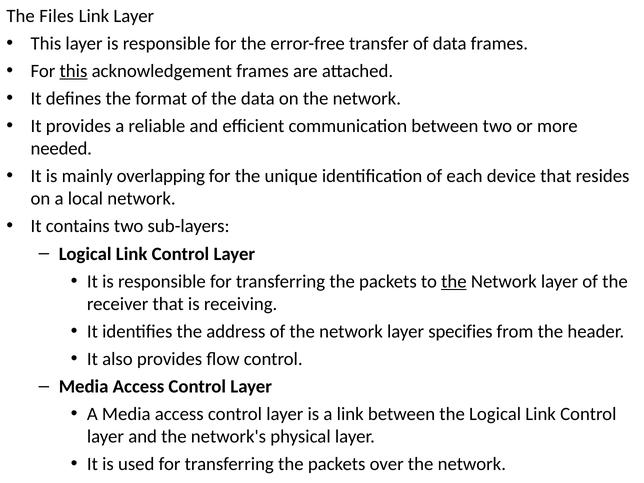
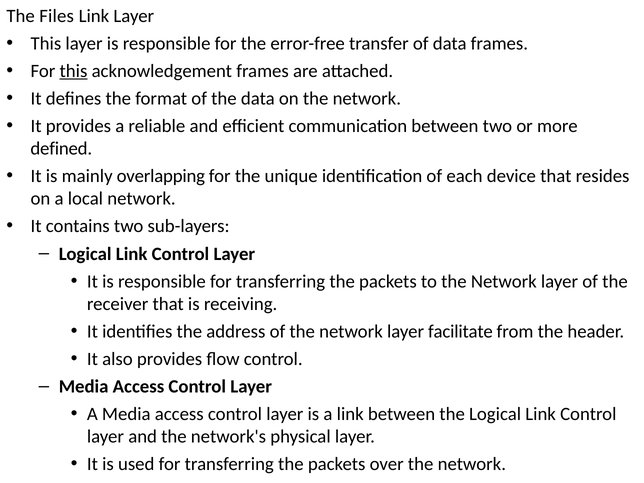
needed: needed -> defined (61, 149)
the underline: present -> none (454, 281)
specifies: specifies -> facilitate (460, 331)
